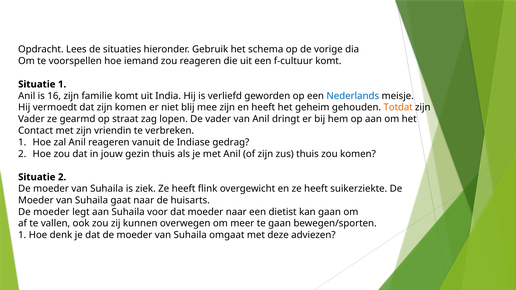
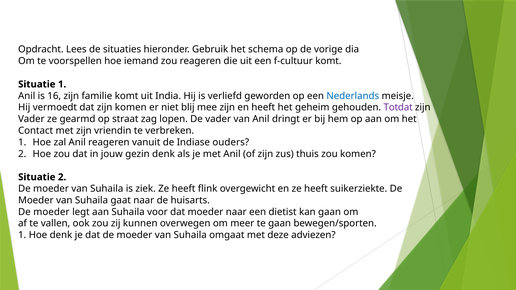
Totdat colour: orange -> purple (398, 108)
gedrag: gedrag -> ouders (231, 142)
gezin thuis: thuis -> denk (163, 154)
